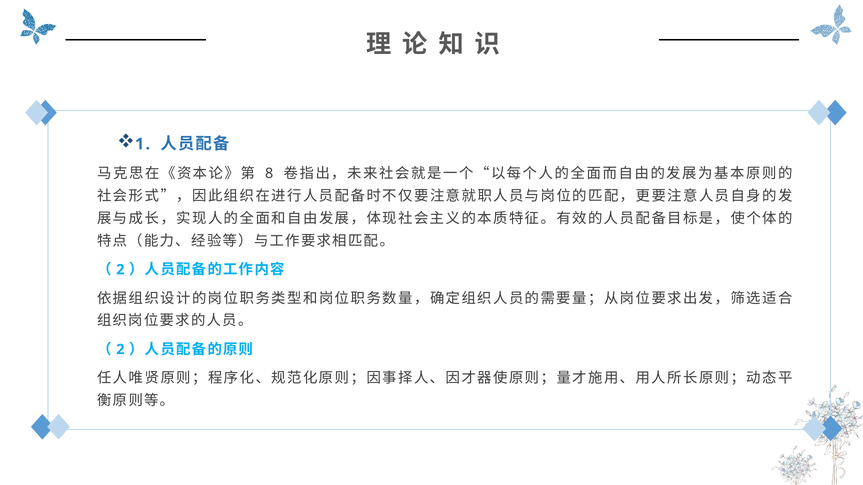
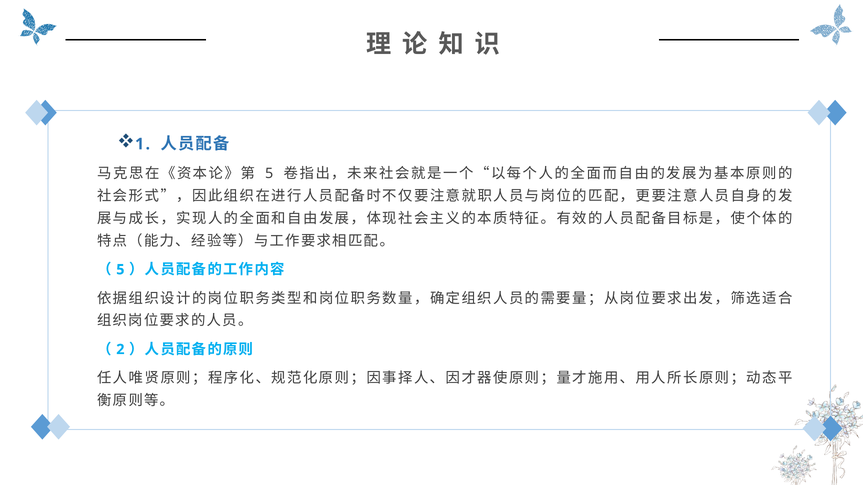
8: 8 -> 5 (269, 174)
2: 2 -> 5 (120, 270)
